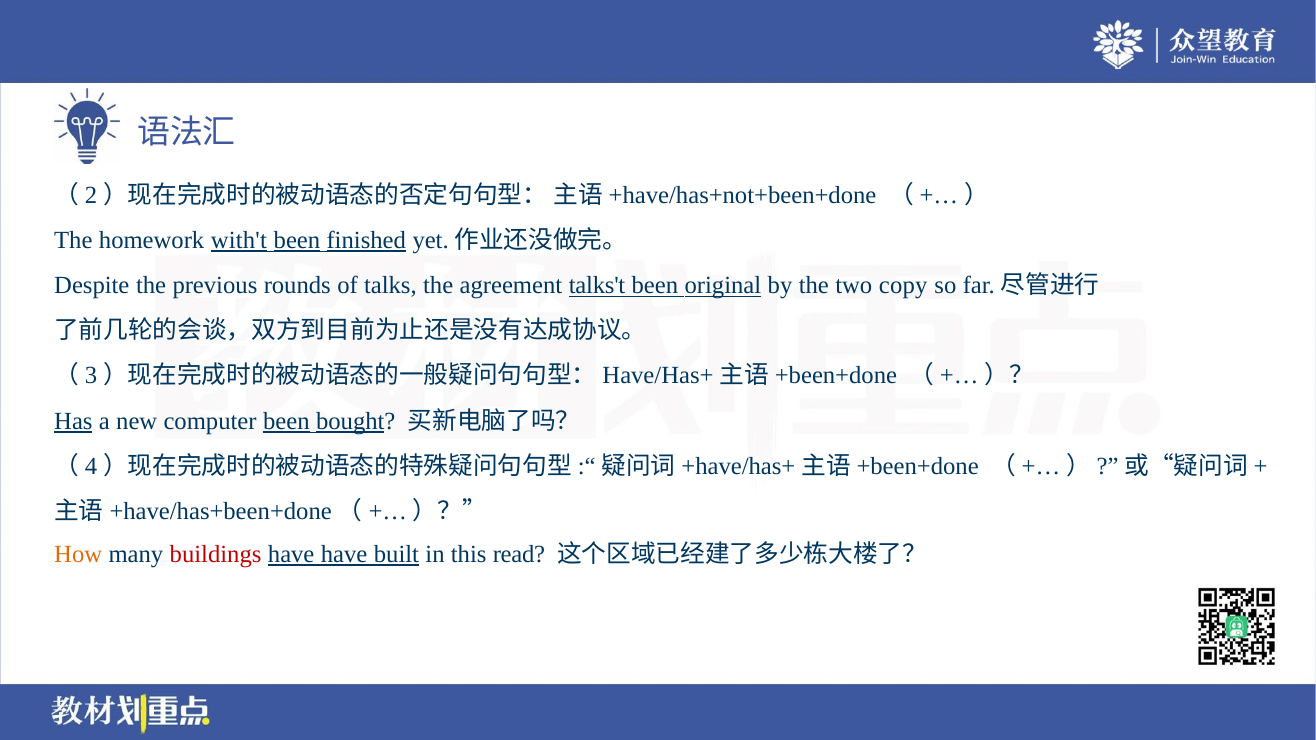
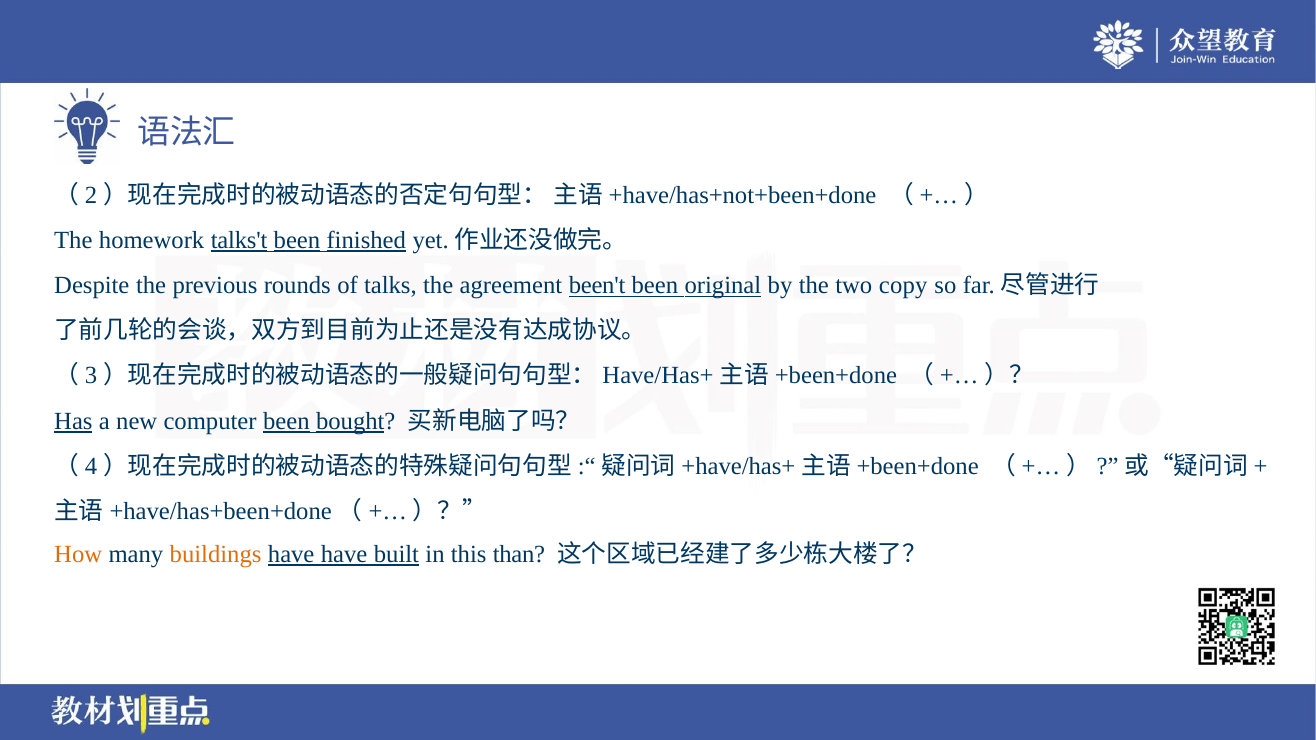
with't: with't -> talks't (239, 240)
talks't: talks't -> been't (597, 285)
buildings colour: red -> orange (216, 554)
read: read -> than (519, 554)
